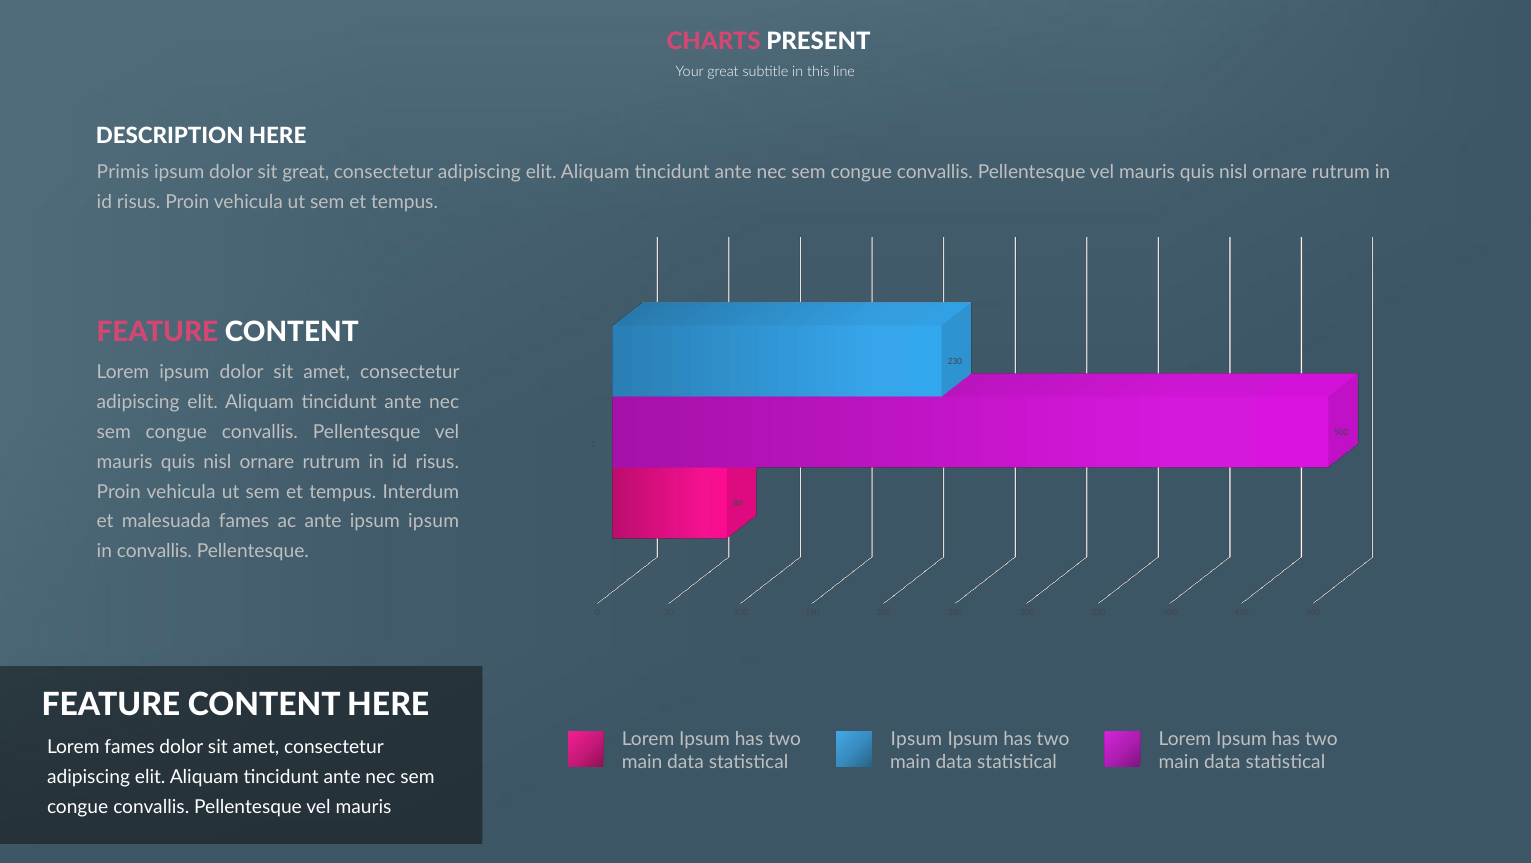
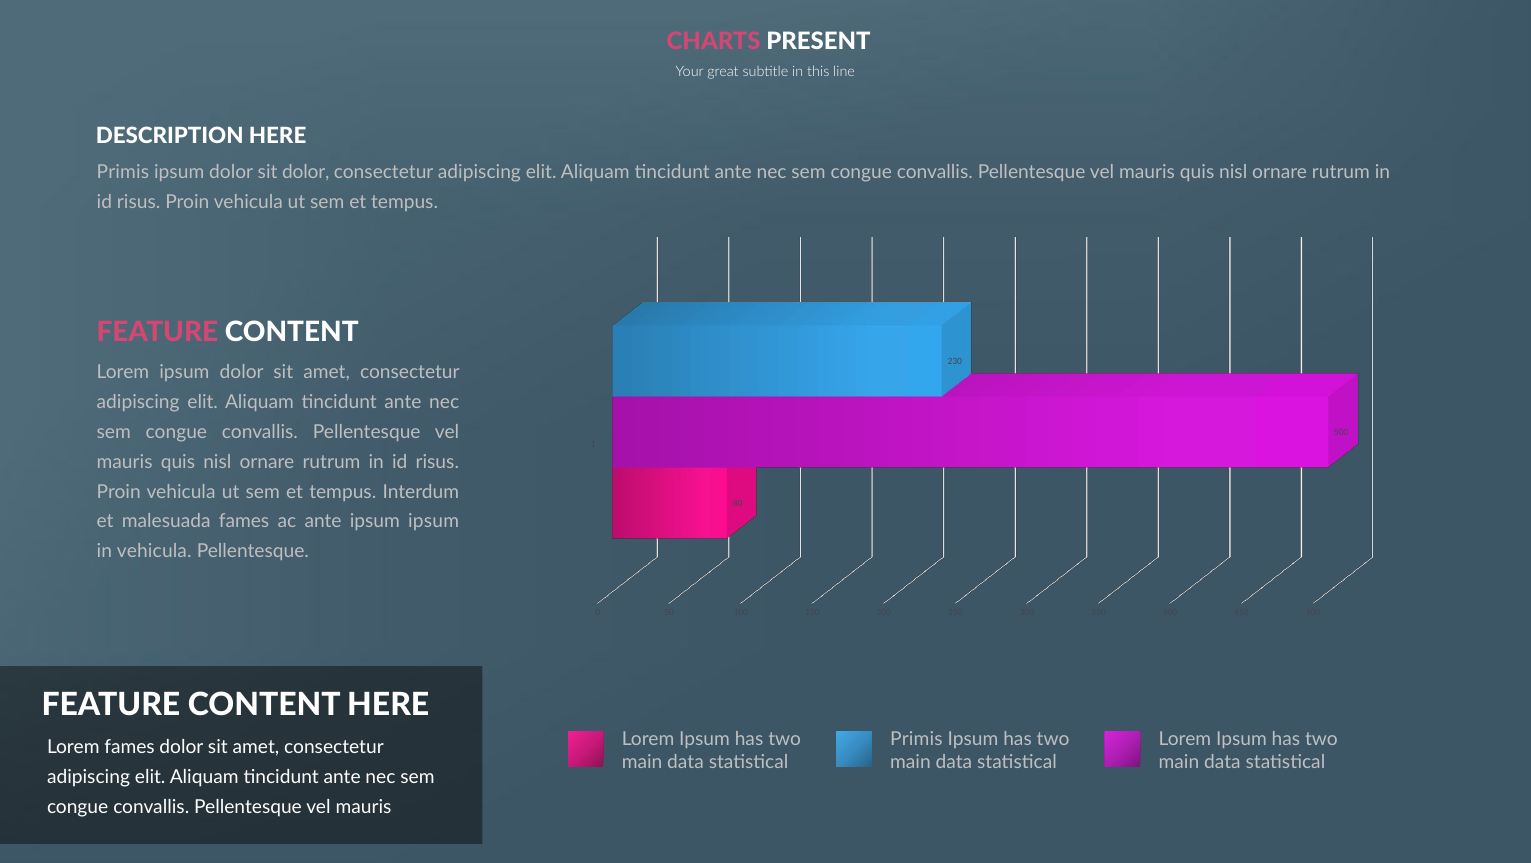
sit great: great -> dolor (306, 172)
in convallis: convallis -> vehicula (154, 552)
Ipsum: Ipsum -> Primis (916, 739)
